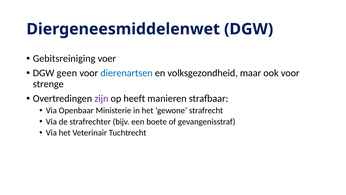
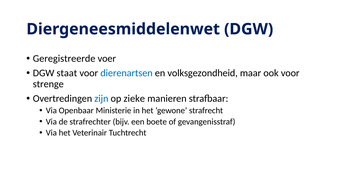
Gebitsreiniging: Gebitsreiniging -> Geregistreerde (64, 58)
geen: geen -> staat (67, 73)
zijn colour: purple -> blue (101, 98)
heeft: heeft -> zieke (134, 98)
